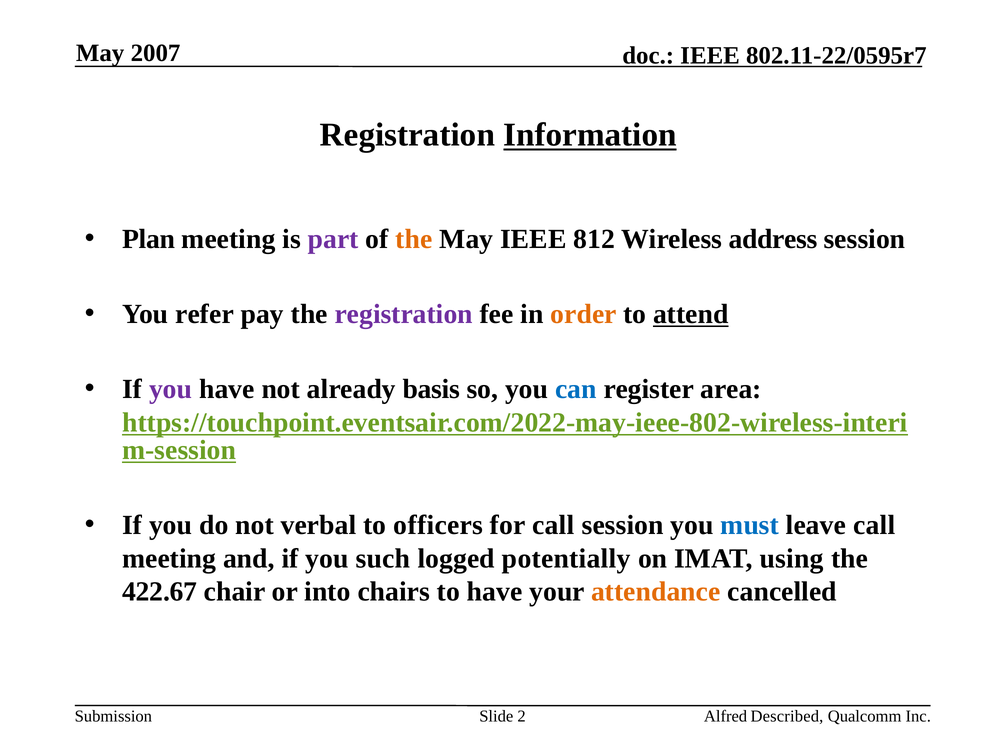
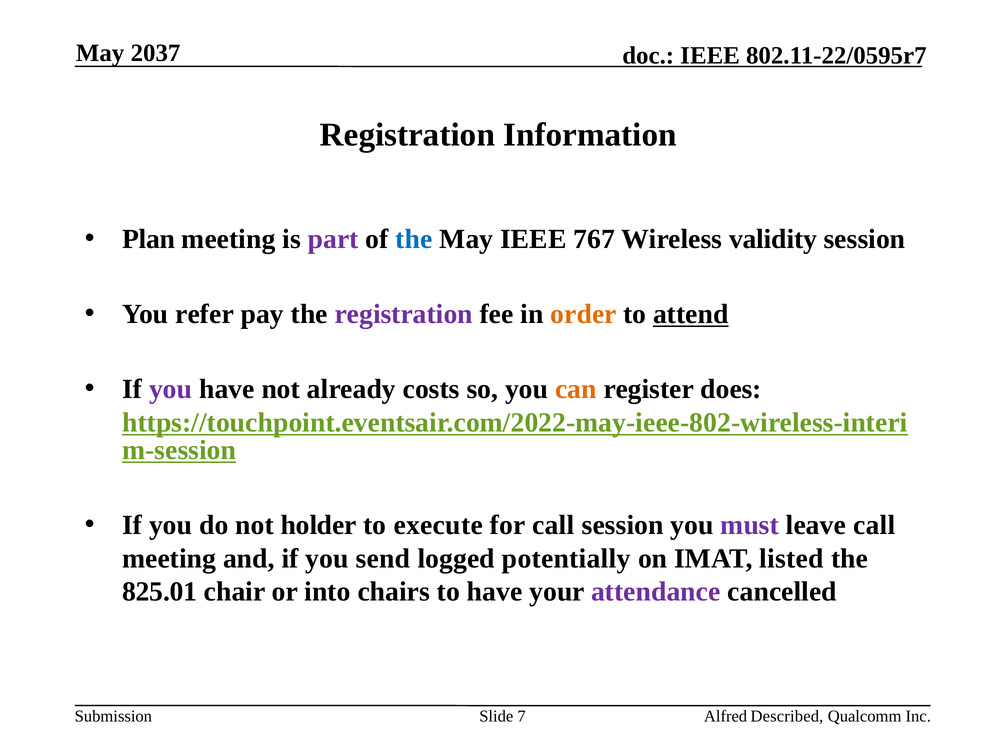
2007: 2007 -> 2037 (156, 53)
Information underline: present -> none (590, 135)
the colour: orange -> blue (414, 240)
812: 812 -> 767 (594, 240)
address: address -> validity (773, 240)
basis: basis -> costs (431, 390)
can colour: blue -> orange (576, 390)
area: area -> does (731, 390)
verbal: verbal -> holder (319, 526)
officers: officers -> execute (438, 526)
must colour: blue -> purple (750, 526)
such: such -> send (383, 559)
using: using -> listed (792, 559)
422.67: 422.67 -> 825.01 (160, 592)
attendance colour: orange -> purple (656, 592)
2: 2 -> 7 (522, 717)
